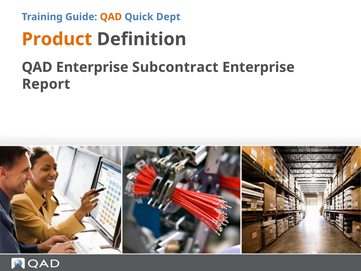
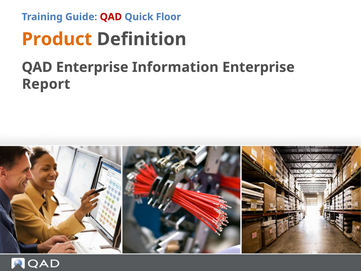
QAD colour: orange -> red (111, 17)
Dept: Dept -> Floor (168, 17)
Subcontract: Subcontract -> Information (175, 67)
